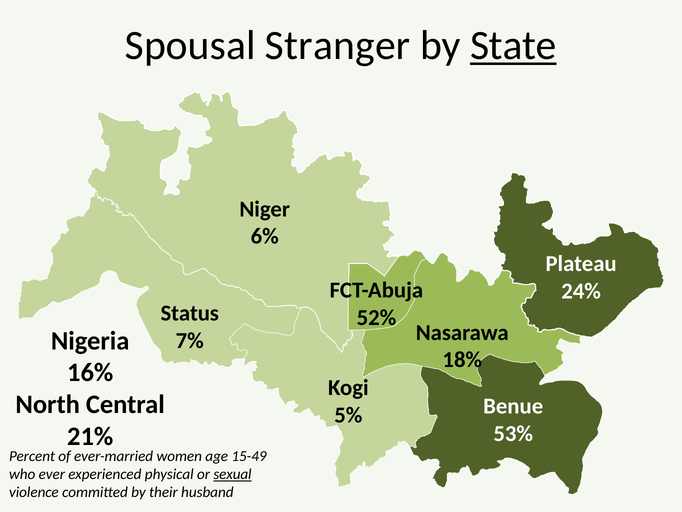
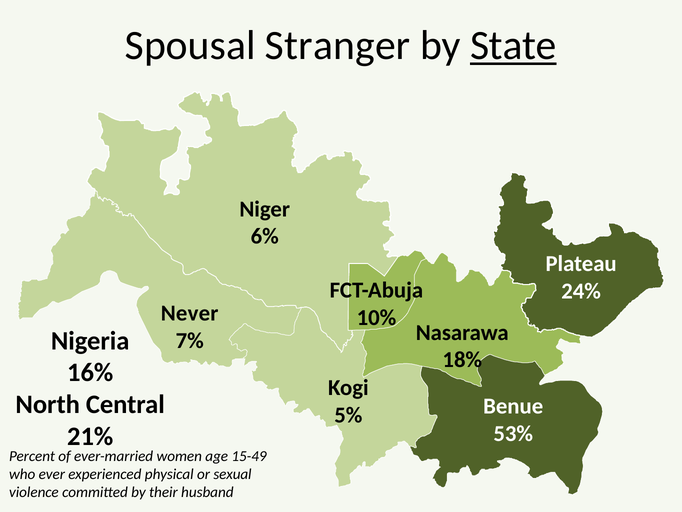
Status: Status -> Never (190, 313)
52%: 52% -> 10% (376, 317)
sexual underline: present -> none (232, 474)
